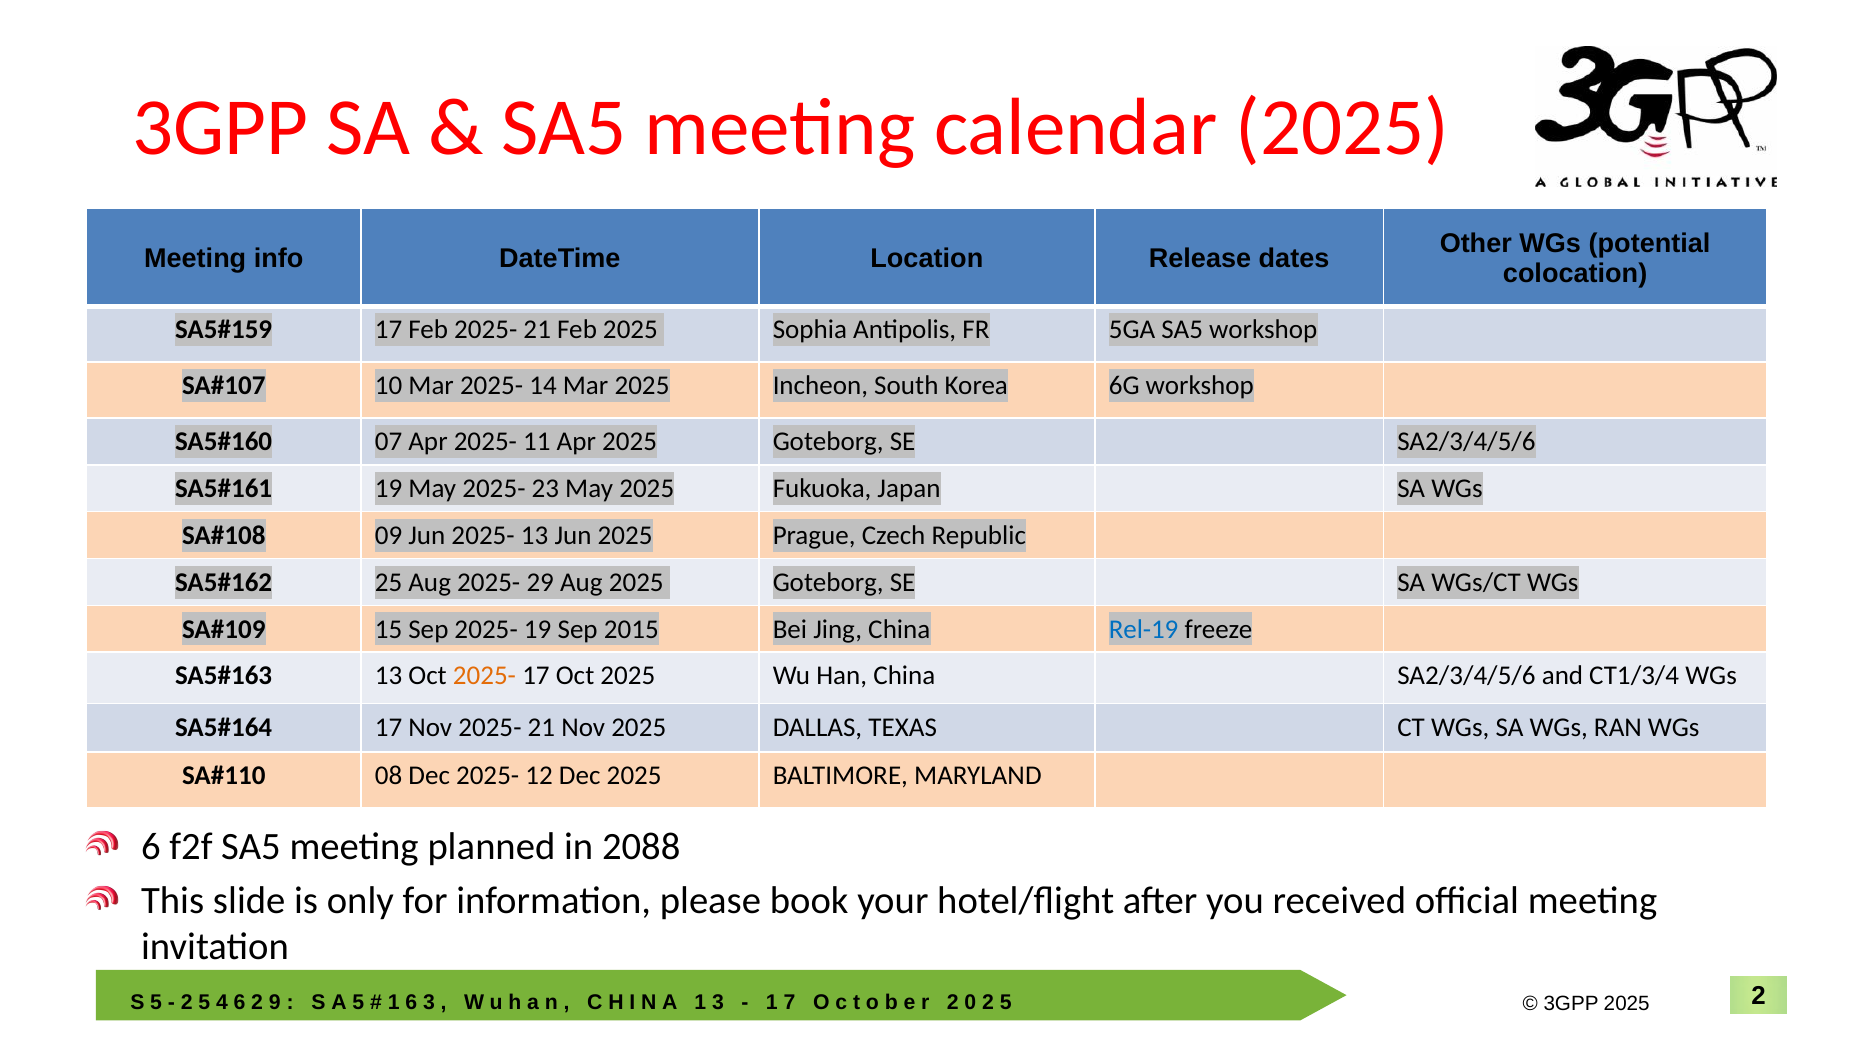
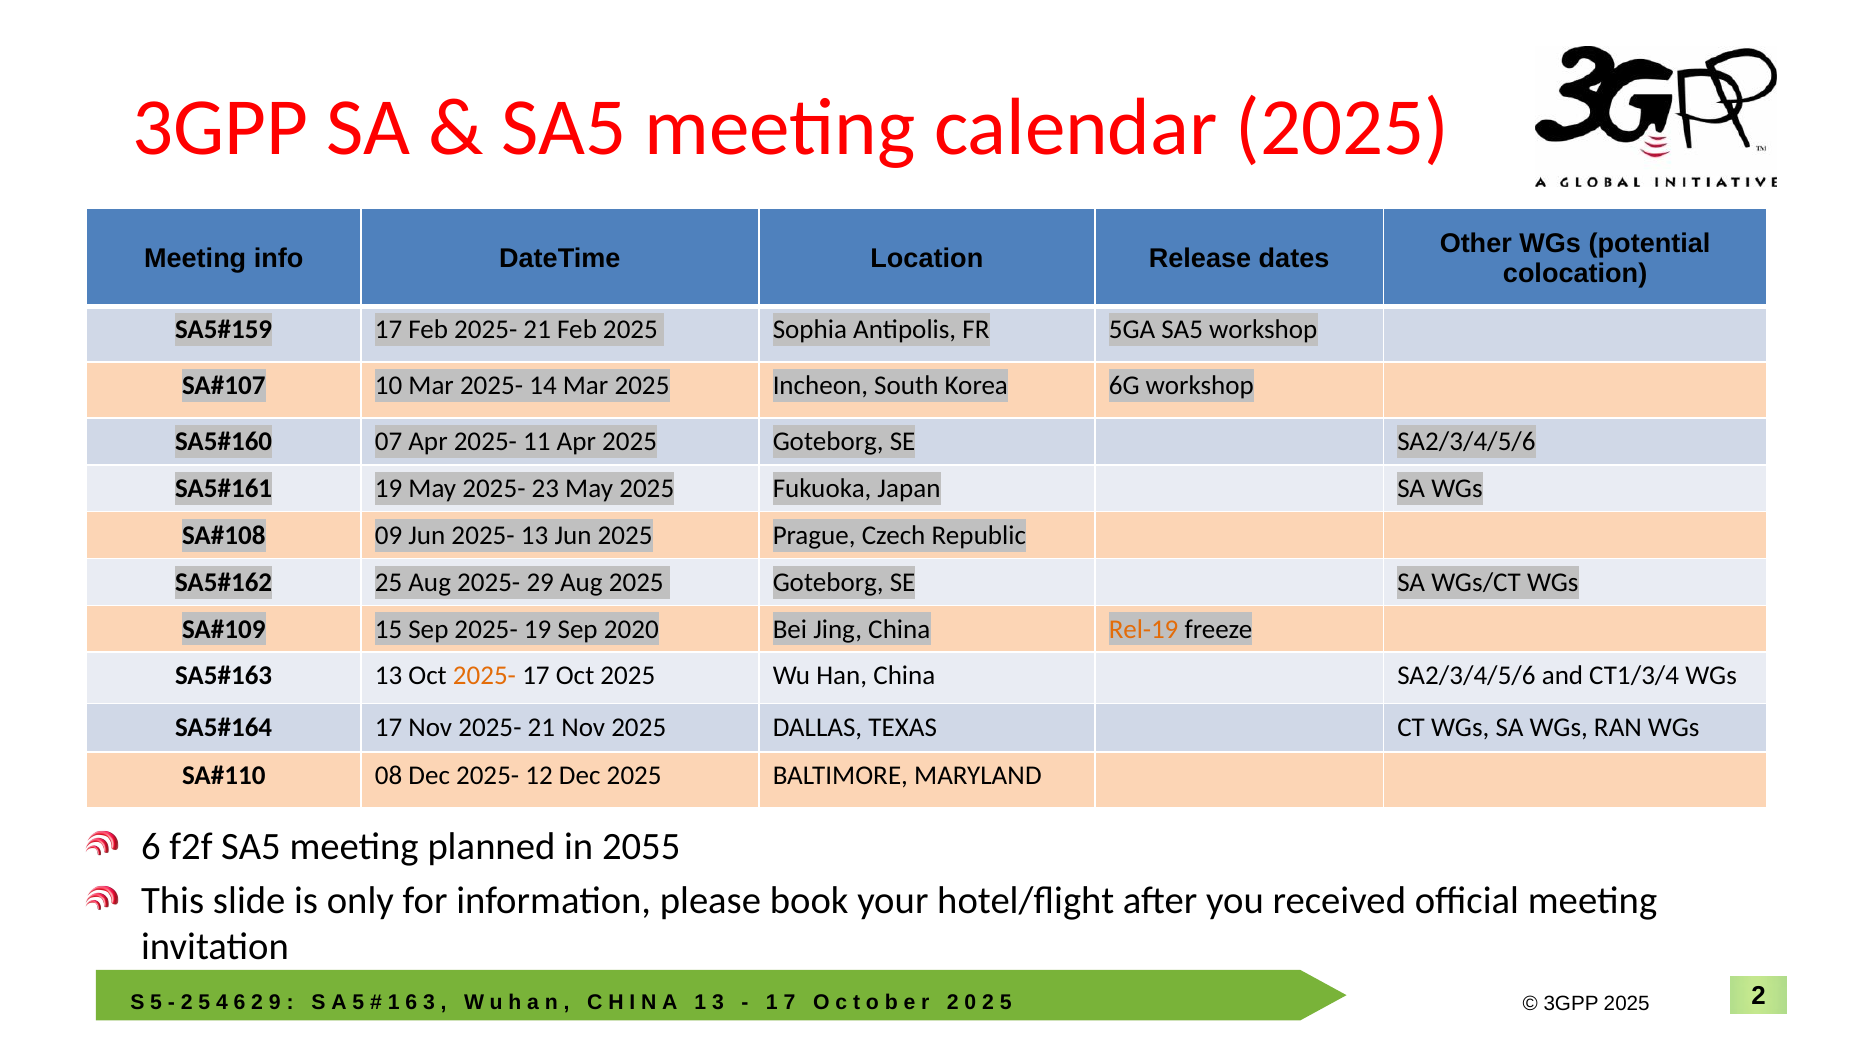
2015: 2015 -> 2020 (631, 629)
Rel-19 colour: blue -> orange (1144, 629)
2088: 2088 -> 2055 (641, 846)
